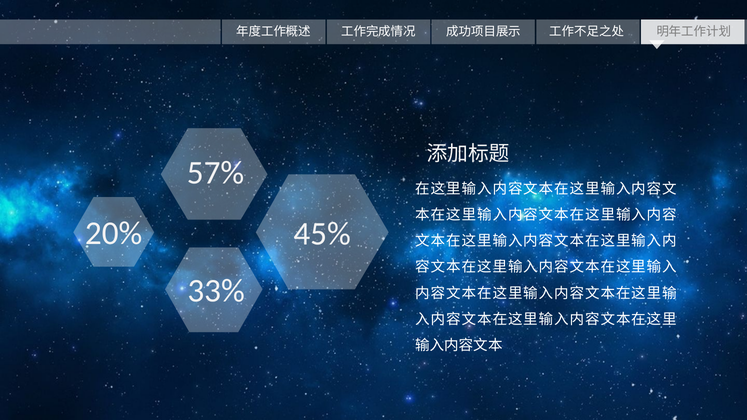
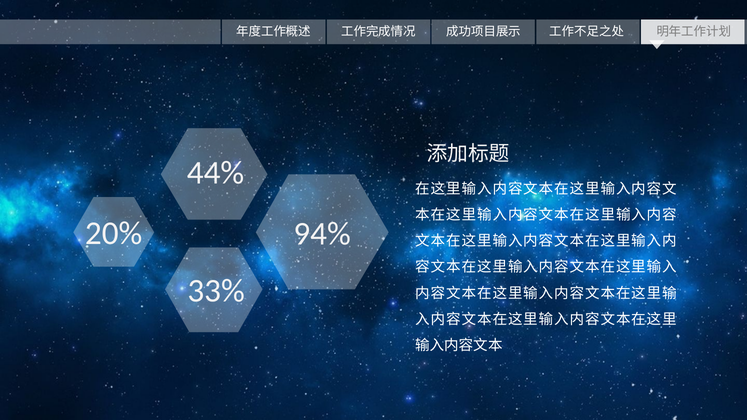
57%: 57% -> 44% (215, 173)
45%: 45% -> 94% (322, 234)
